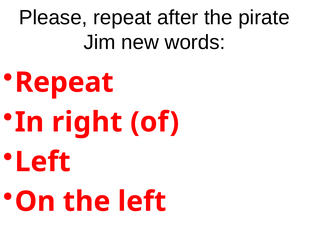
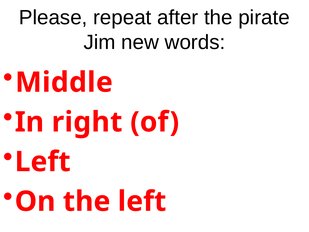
Repeat: Repeat -> Middle (64, 82)
